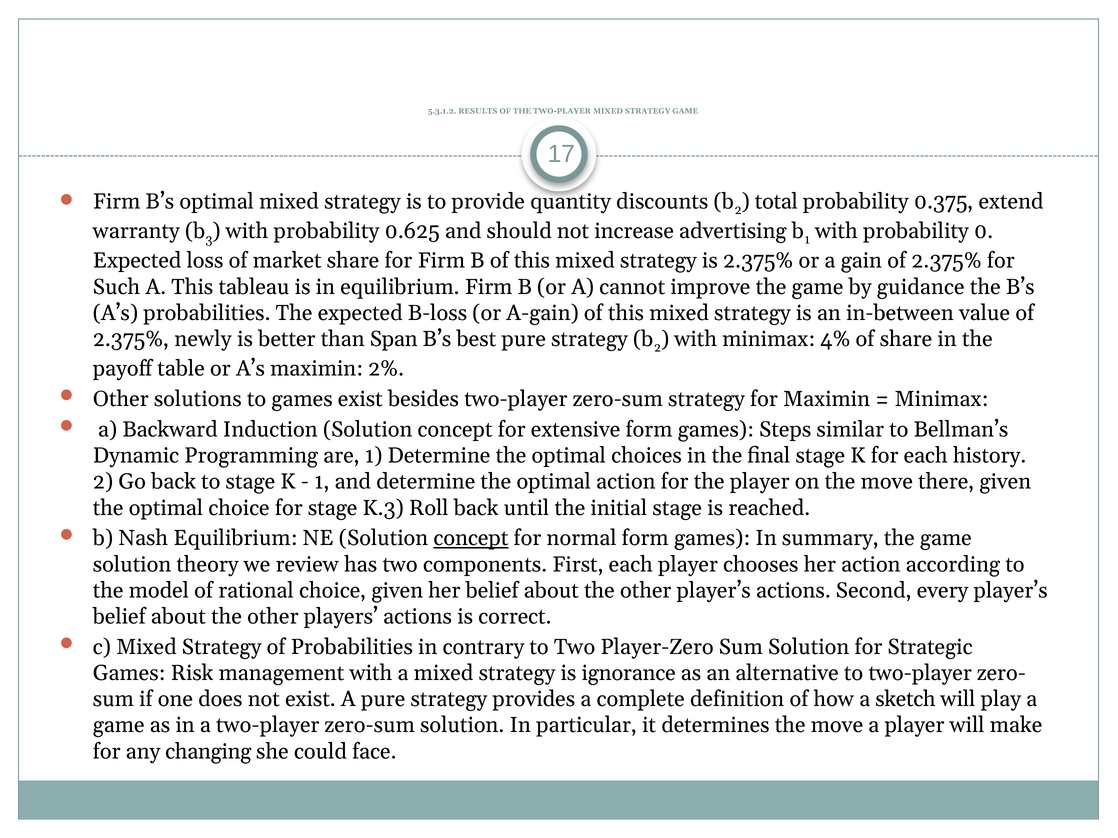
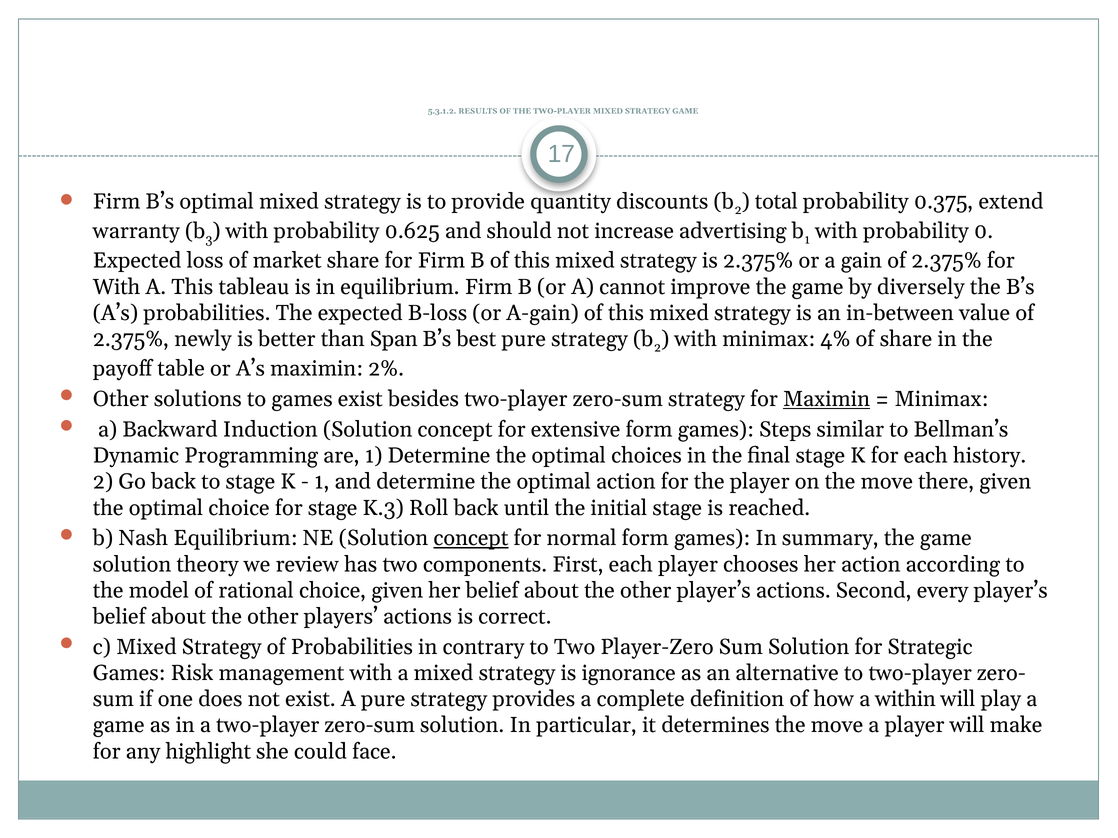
Such: Such -> With (117, 287)
guidance: guidance -> diversely (921, 287)
Maximin underline: none -> present (827, 399)
sketch: sketch -> within (905, 700)
changing: changing -> highlight (208, 752)
